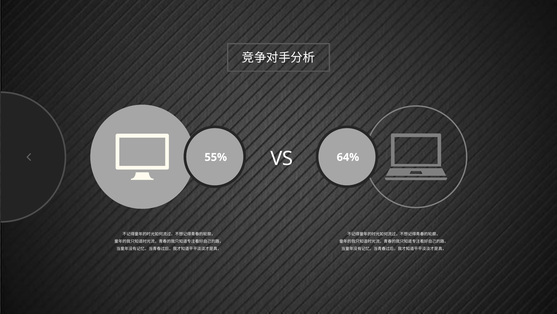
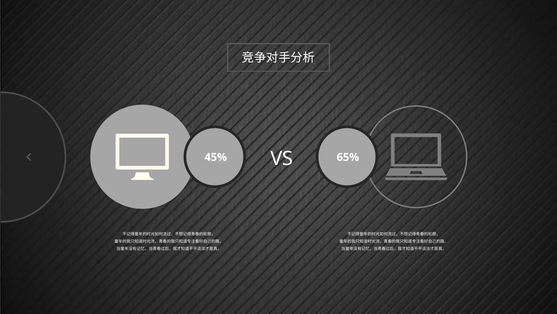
55%: 55% -> 45% (216, 157)
64%: 64% -> 65% (348, 157)
